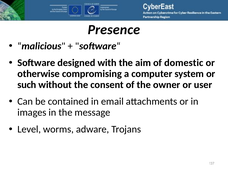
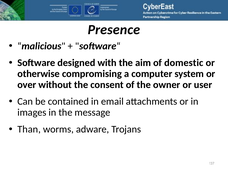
such: such -> over (27, 85)
Level: Level -> Than (29, 129)
